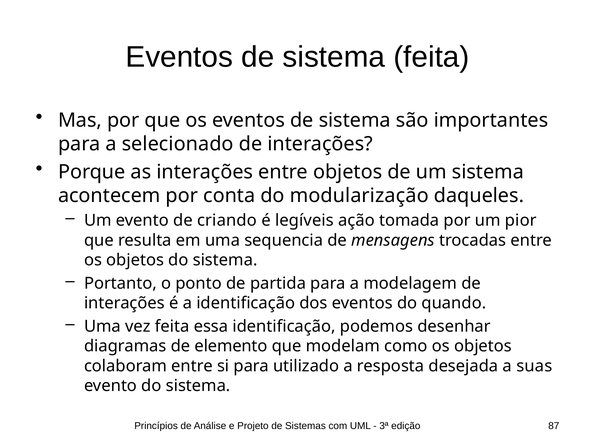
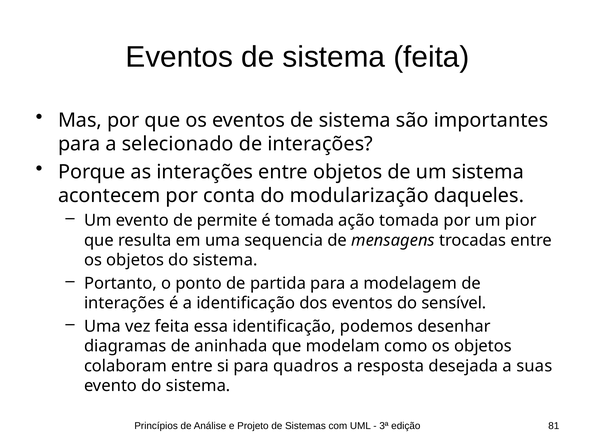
criando: criando -> permite (227, 221)
é legíveis: legíveis -> tomada (305, 221)
quando: quando -> sensível (454, 303)
elemento: elemento -> aninhada (231, 346)
utilizado: utilizado -> quadros (306, 366)
87: 87 -> 81 (554, 426)
